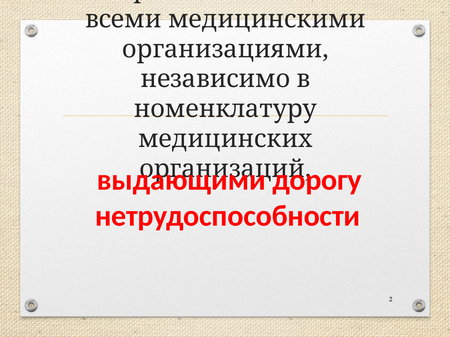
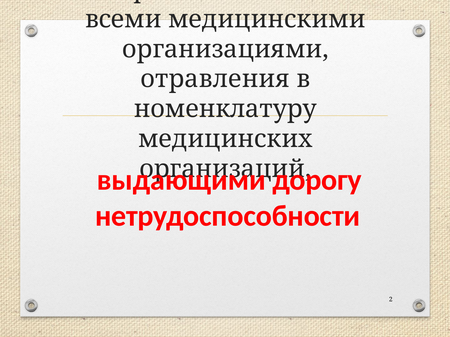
независимо: независимо -> отравления (215, 79)
